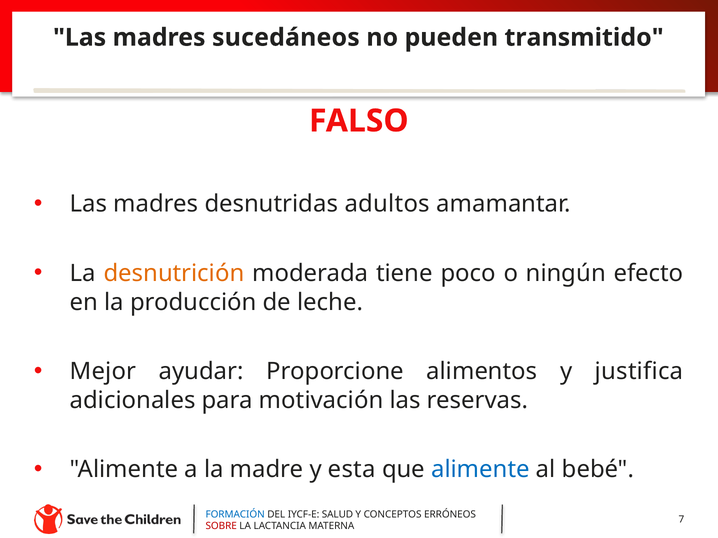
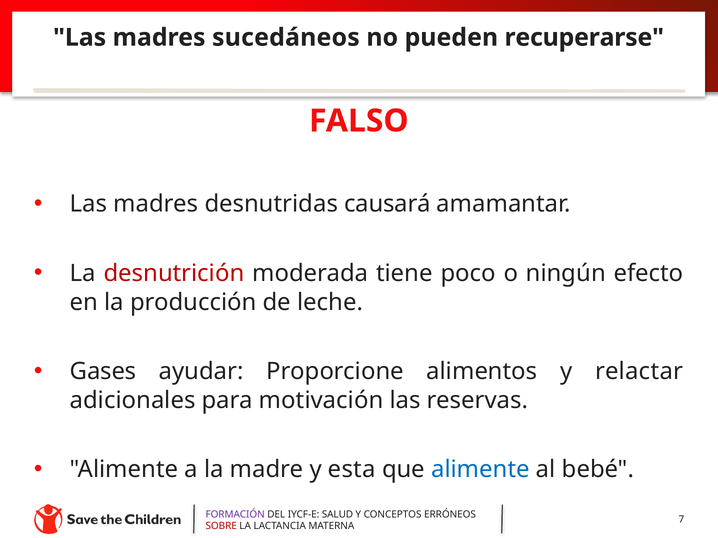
transmitido: transmitido -> recuperarse (584, 38)
adultos: adultos -> causará (387, 204)
desnutrición colour: orange -> red (174, 274)
Mejor: Mejor -> Gases (103, 372)
justifica: justifica -> relactar (639, 372)
FORMACIÓN colour: blue -> purple (235, 515)
